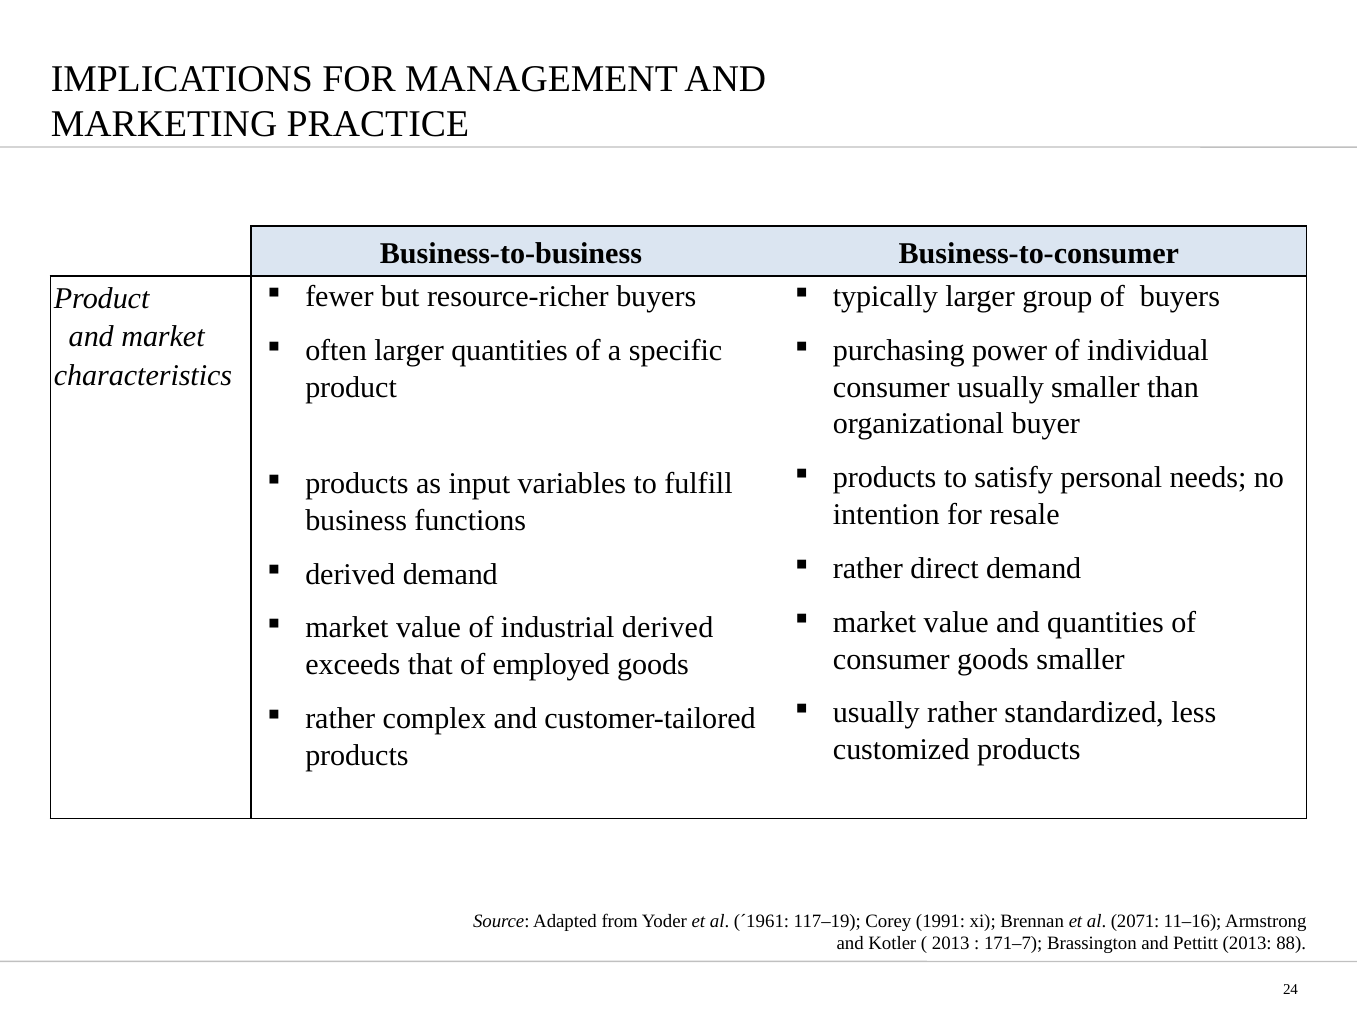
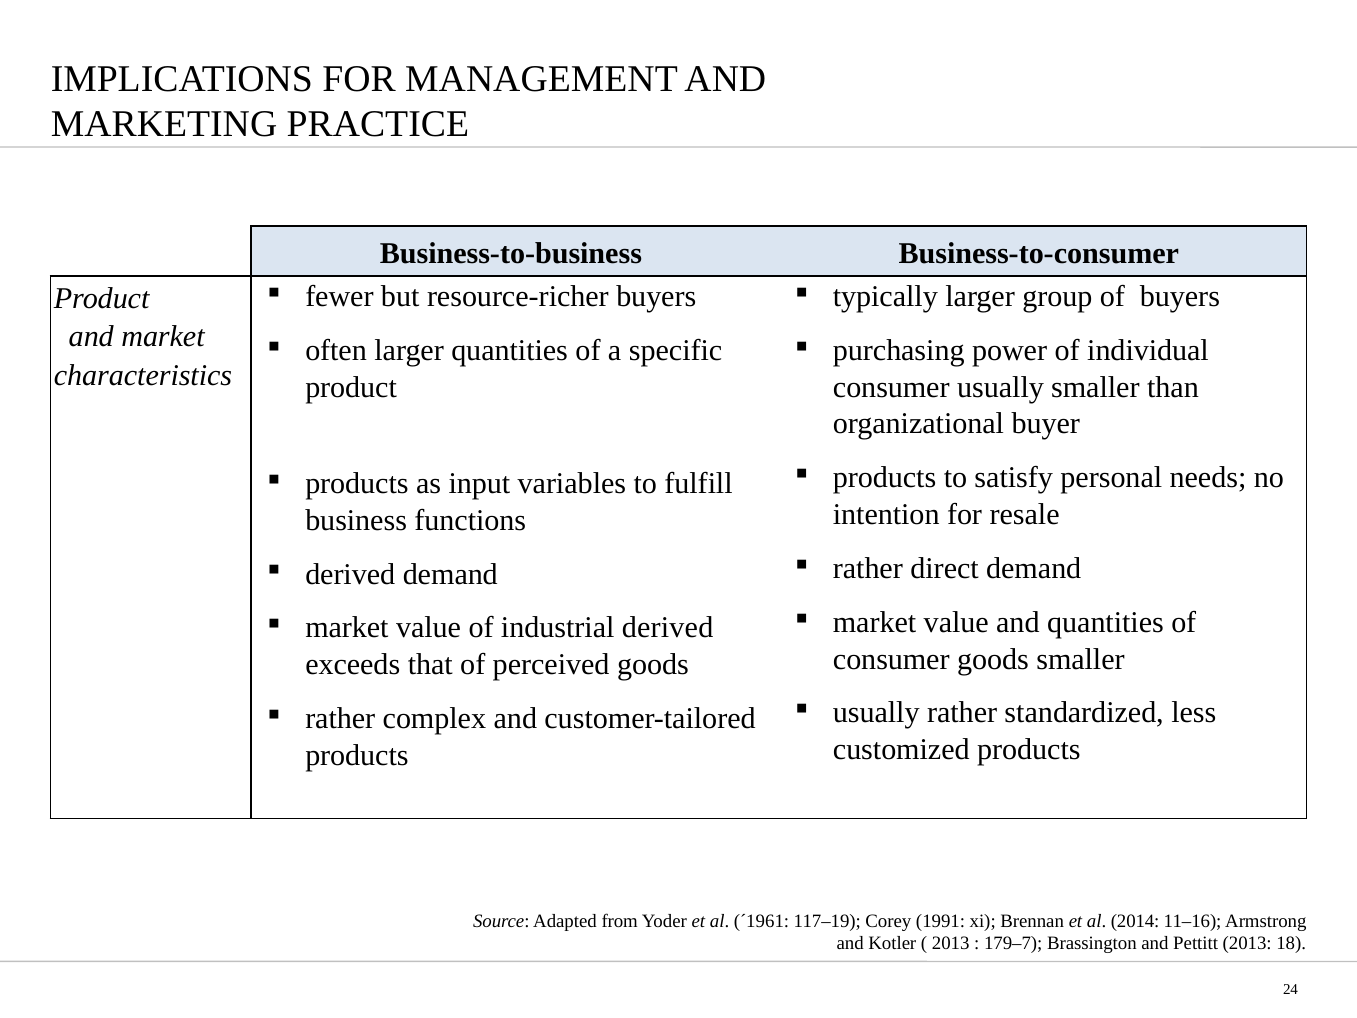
employed: employed -> perceived (551, 665)
2071: 2071 -> 2014 (1135, 921)
171–7: 171–7 -> 179–7 (1013, 944)
88: 88 -> 18 (1291, 944)
